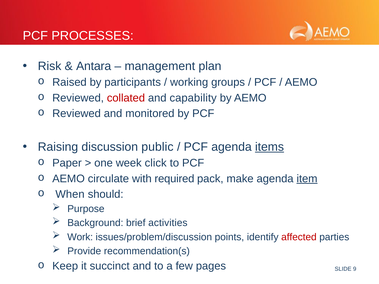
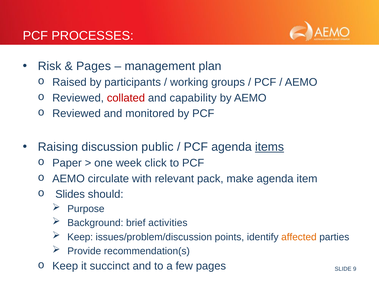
Antara: Antara -> Pages (94, 66)
required: required -> relevant (174, 179)
item underline: present -> none (307, 179)
When: When -> Slides (70, 194)
Work: Work -> Keep (80, 237)
affected colour: red -> orange (299, 237)
